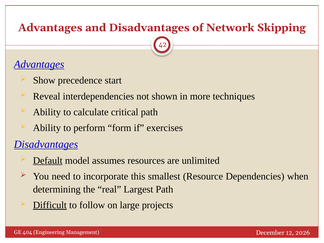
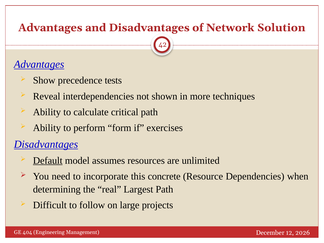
Skipping: Skipping -> Solution (281, 28)
start: start -> tests (113, 80)
smallest: smallest -> concrete (164, 176)
Difficult underline: present -> none (50, 205)
